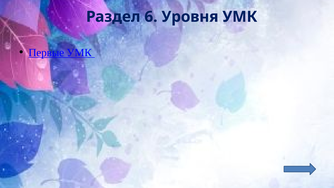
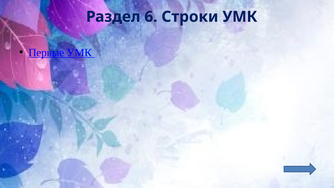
Уровня: Уровня -> Строки (190, 17)
